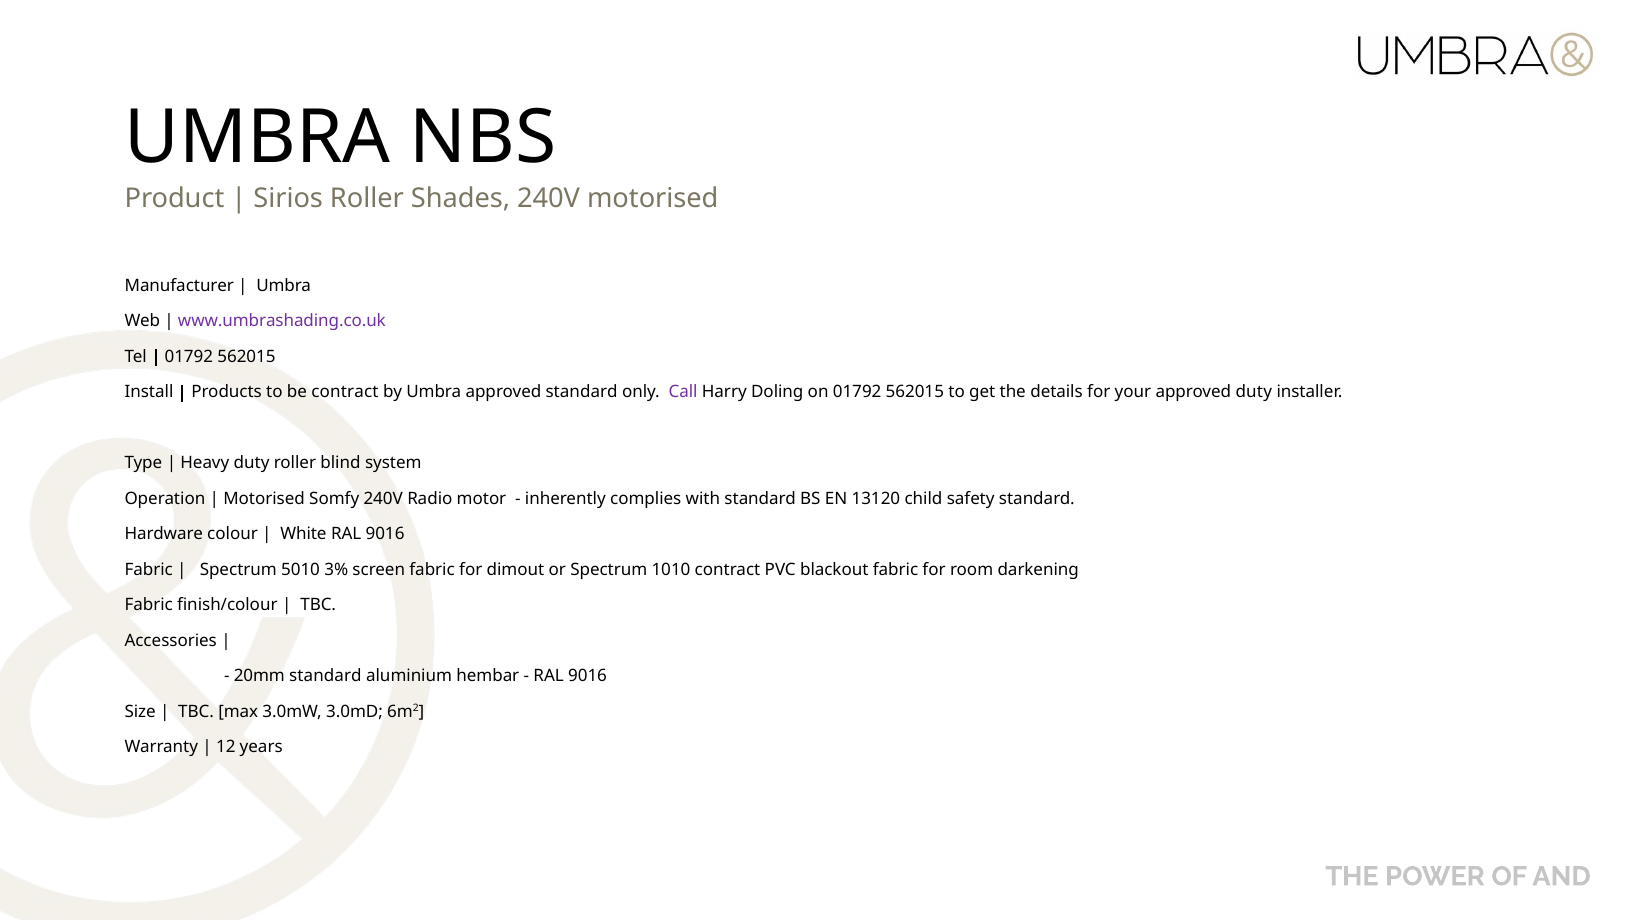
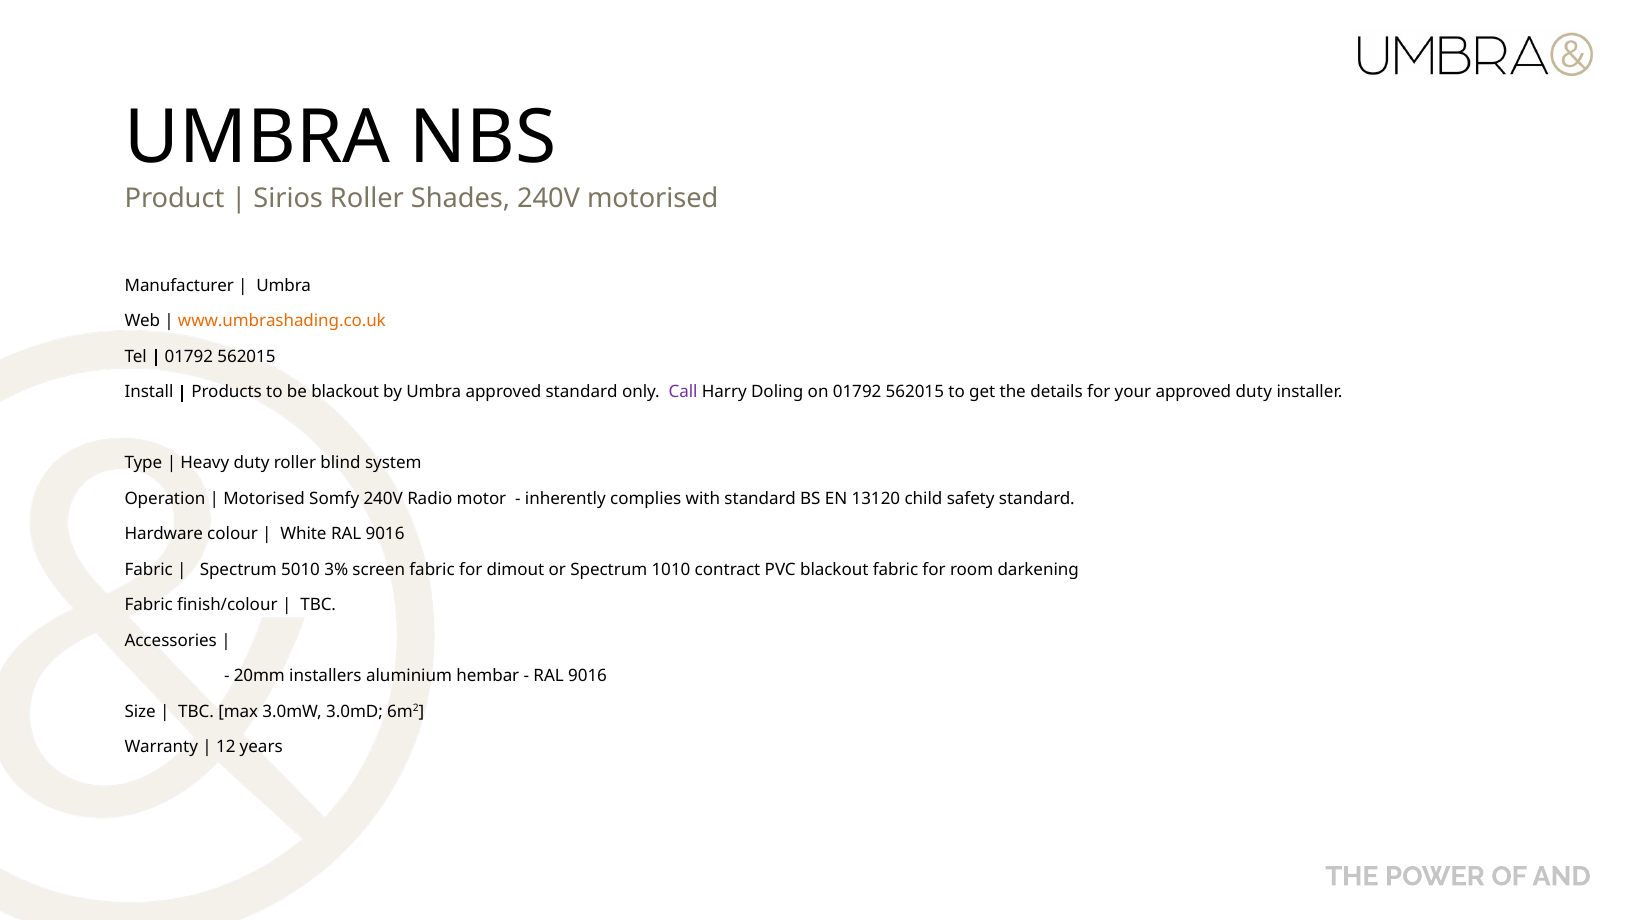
www.umbrashading.co.uk colour: purple -> orange (282, 321)
be contract: contract -> blackout (345, 392)
20mm standard: standard -> installers (325, 676)
